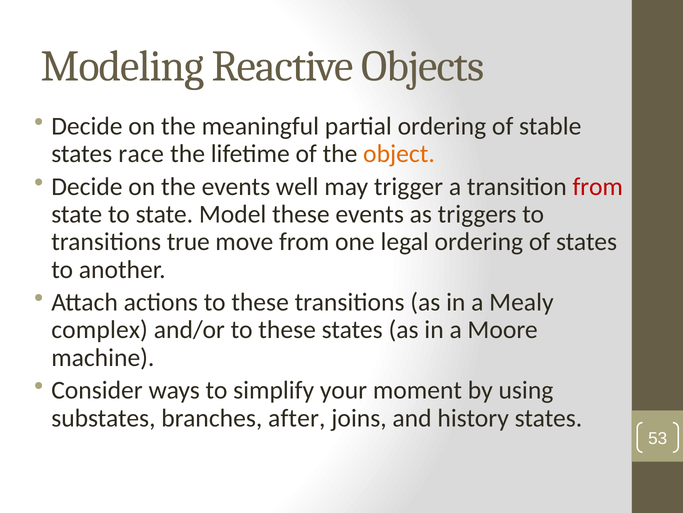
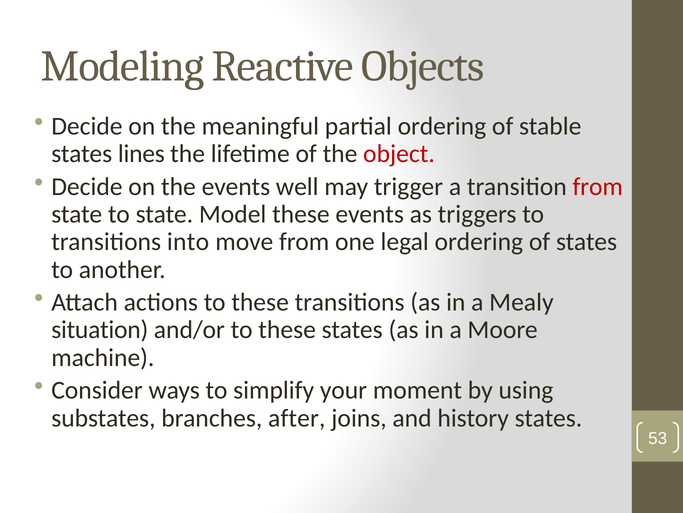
race: race -> lines (141, 154)
object colour: orange -> red (399, 154)
true: true -> into (188, 242)
complex: complex -> situation (100, 330)
